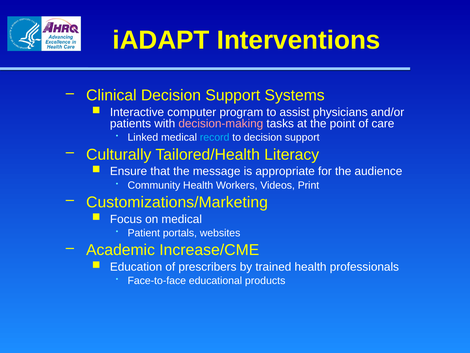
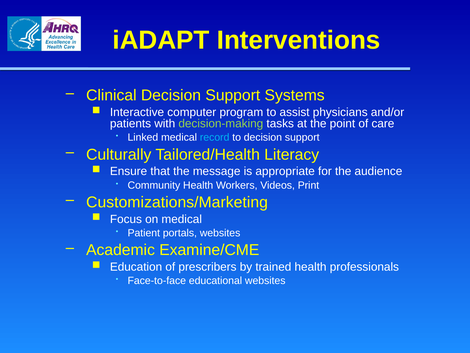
decision-making colour: pink -> light green (221, 123)
Increase/CME: Increase/CME -> Examine/CME (209, 250)
educational products: products -> websites (265, 280)
